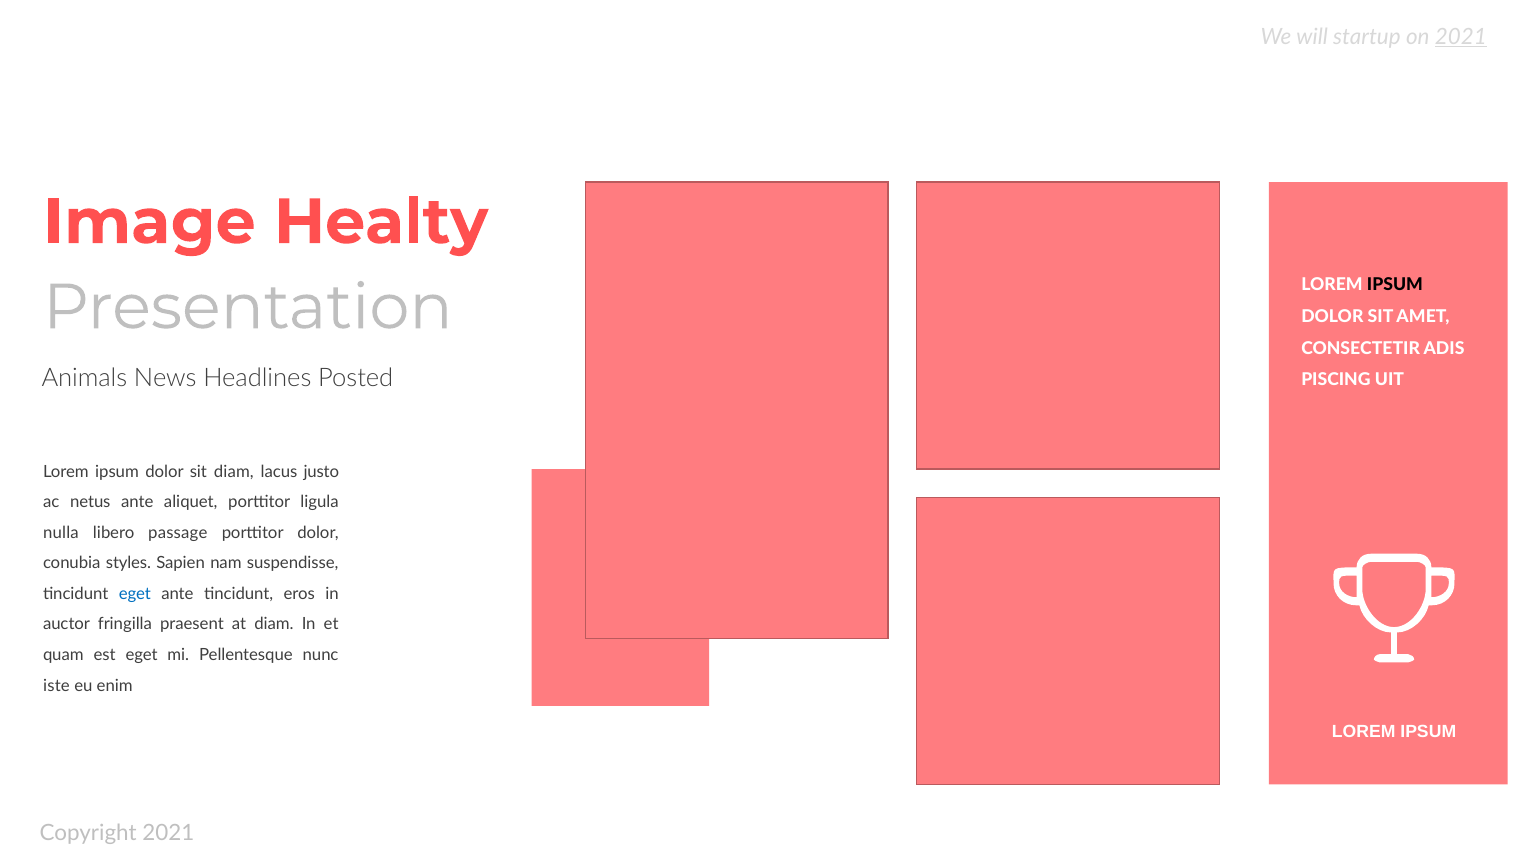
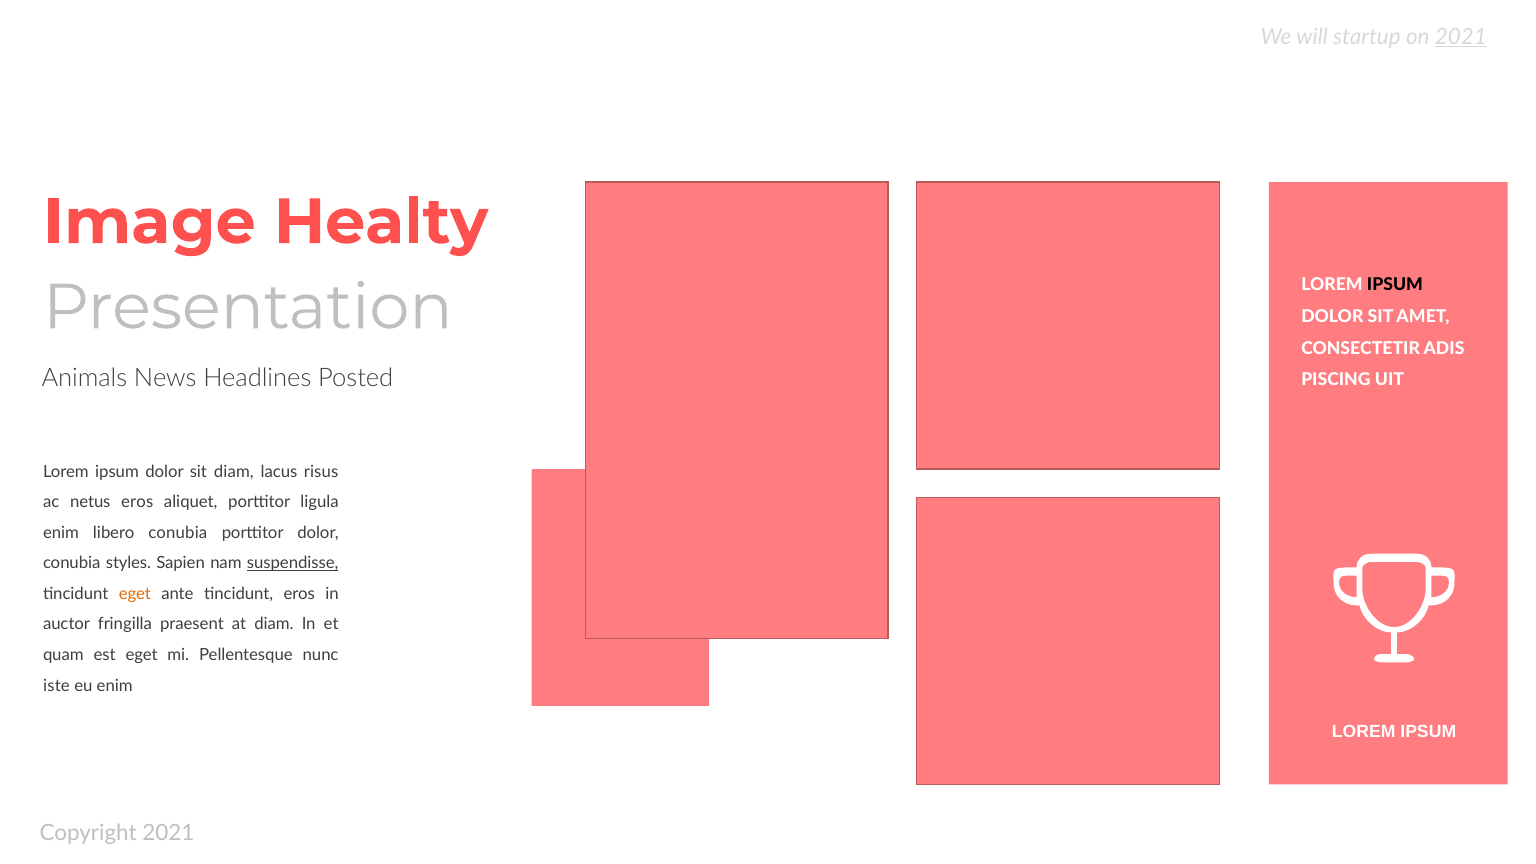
justo: justo -> risus (321, 472)
netus ante: ante -> eros (137, 502)
nulla: nulla -> enim (61, 533)
libero passage: passage -> conubia (178, 533)
suspendisse underline: none -> present (293, 563)
eget colour: blue -> orange (135, 594)
